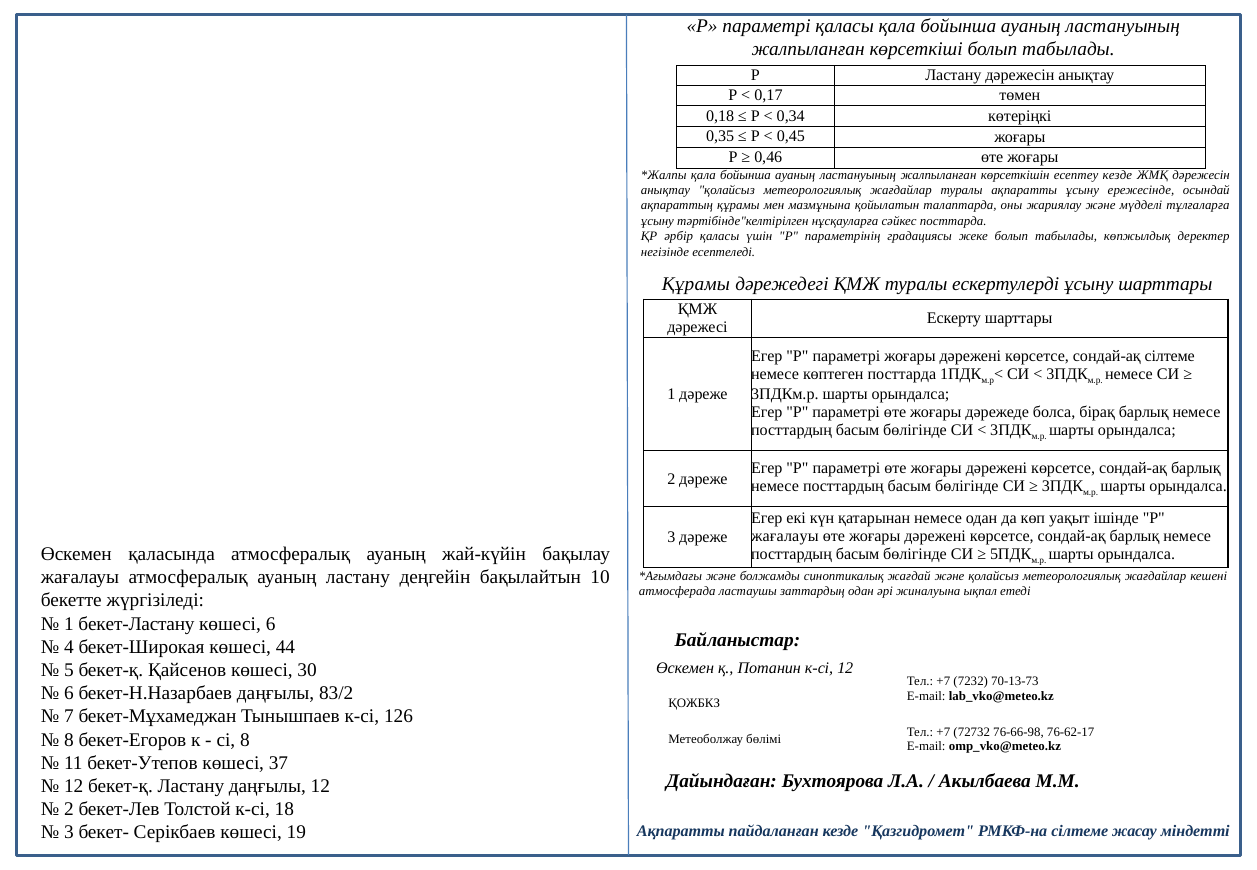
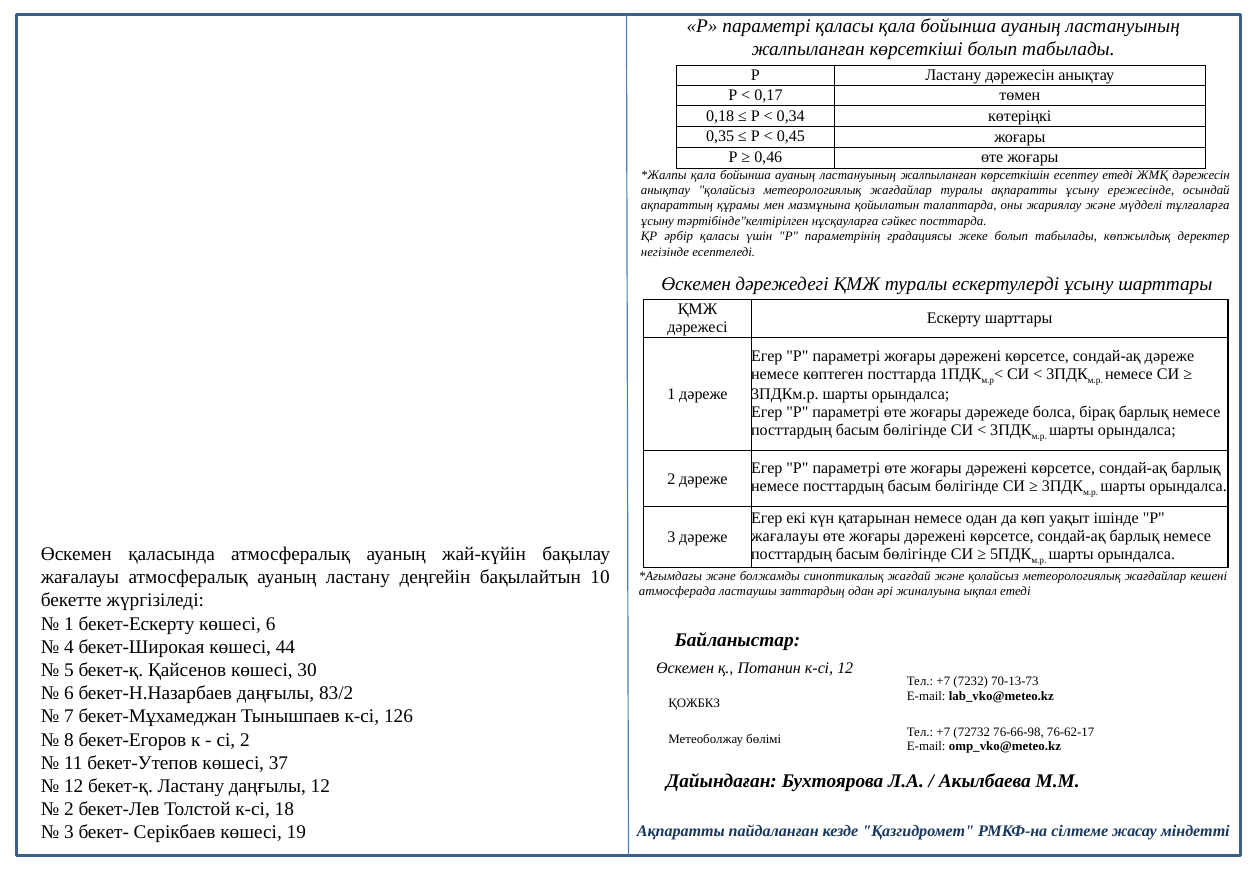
есептеу кезде: кезде -> етеді (1118, 175)
Құрамы: Құрамы -> Өскемен (696, 284)
сондай-ақ сілтеме: сілтеме -> дәреже (1170, 356)
бекет-Ластану: бекет-Ластану -> бекет-Ескерту (136, 624)
сі 8: 8 -> 2 (245, 740)
